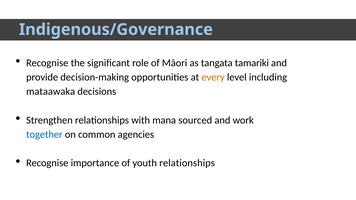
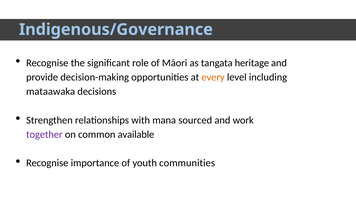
tamariki: tamariki -> heritage (252, 63)
together colour: blue -> purple (44, 135)
agencies: agencies -> available (136, 135)
youth relationships: relationships -> communities (187, 163)
